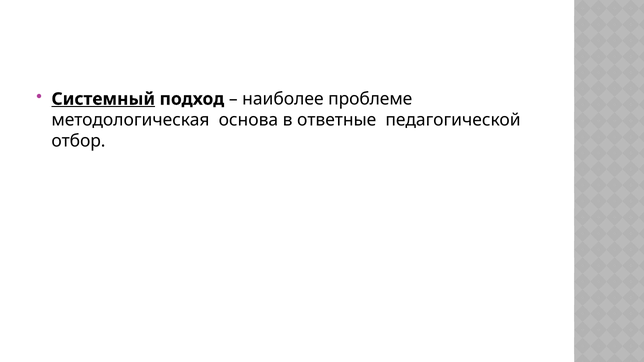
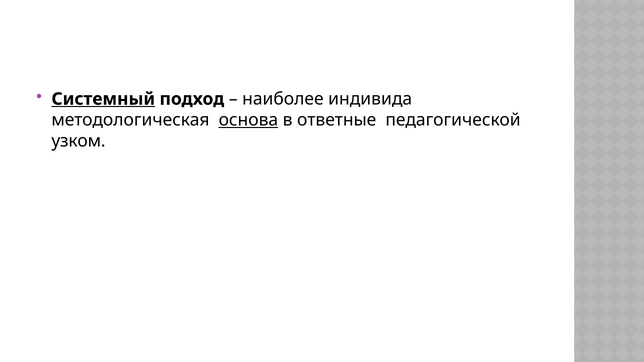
проблеме: проблеме -> индивида (370, 99)
основа underline: none -> present (248, 120)
отбор: отбор -> узком (78, 141)
